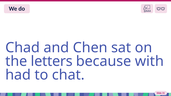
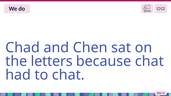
because with: with -> chat (149, 61)
